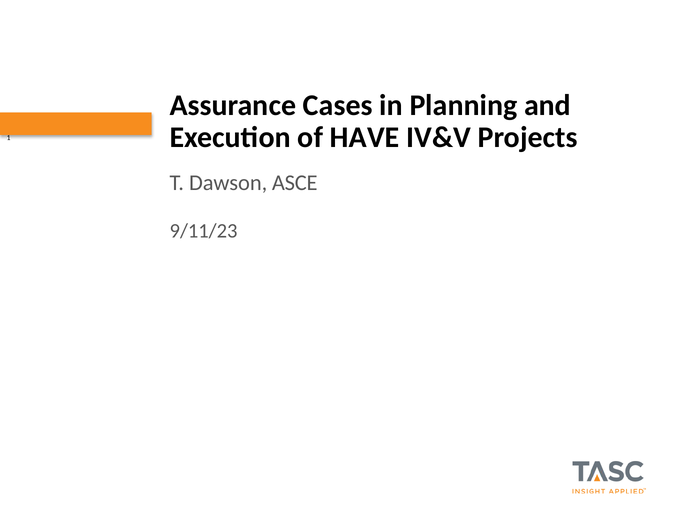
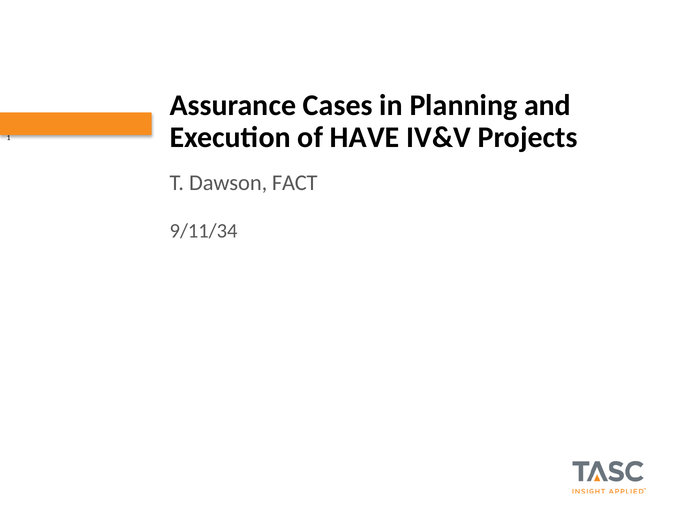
ASCE: ASCE -> FACT (295, 183)
9/11/23: 9/11/23 -> 9/11/34 (204, 231)
